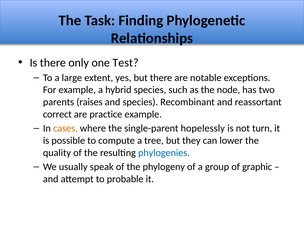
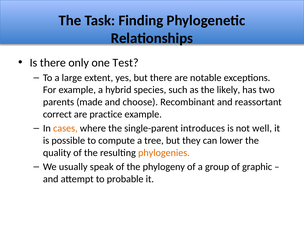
node: node -> likely (228, 90)
raises: raises -> made (89, 102)
and species: species -> choose (140, 102)
hopelessly: hopelessly -> introduces (203, 128)
turn: turn -> well (262, 128)
phylogenies colour: blue -> orange (164, 153)
